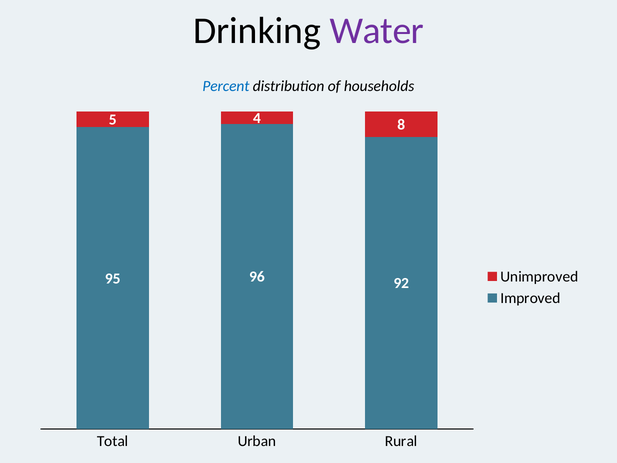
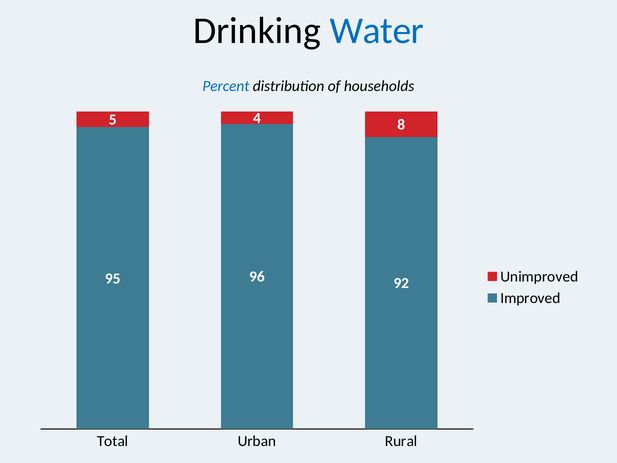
Water colour: purple -> blue (377, 31)
